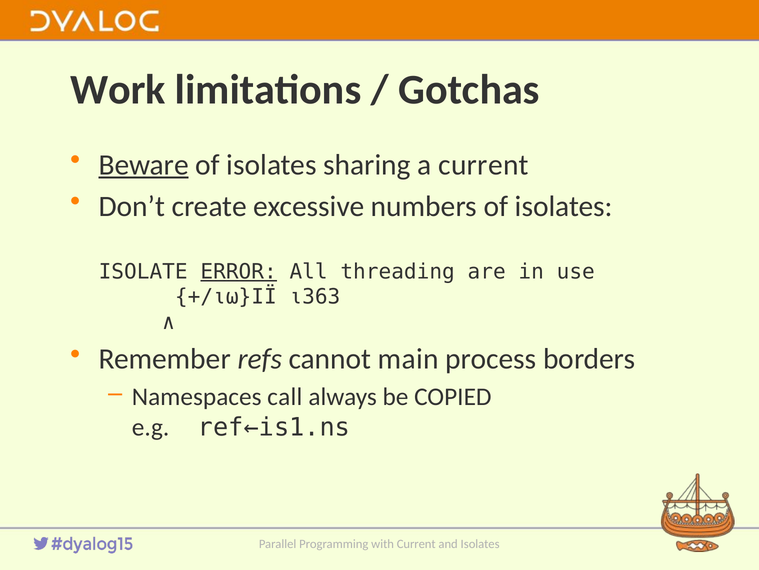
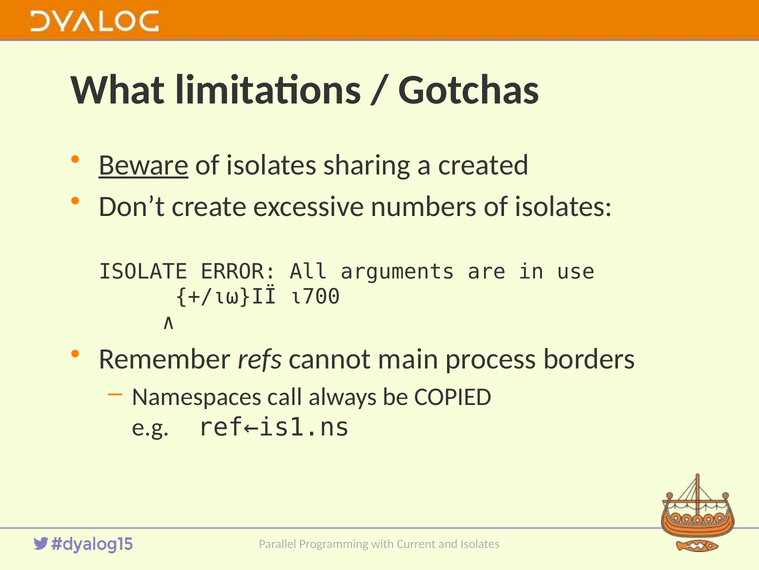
Work: Work -> What (118, 89)
a current: current -> created (484, 165)
ERROR underline: present -> none (239, 271)
threading: threading -> arguments (398, 271)
⍳363: ⍳363 -> ⍳700 (315, 297)
